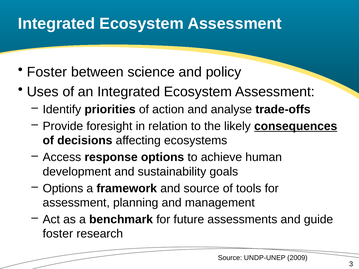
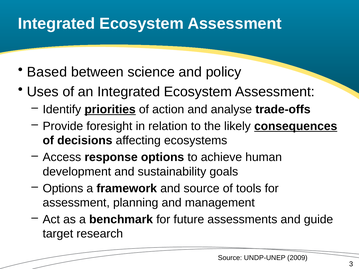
Foster: Foster -> Based (47, 72)
priorities underline: none -> present (110, 110)
foster: foster -> target (58, 234)
